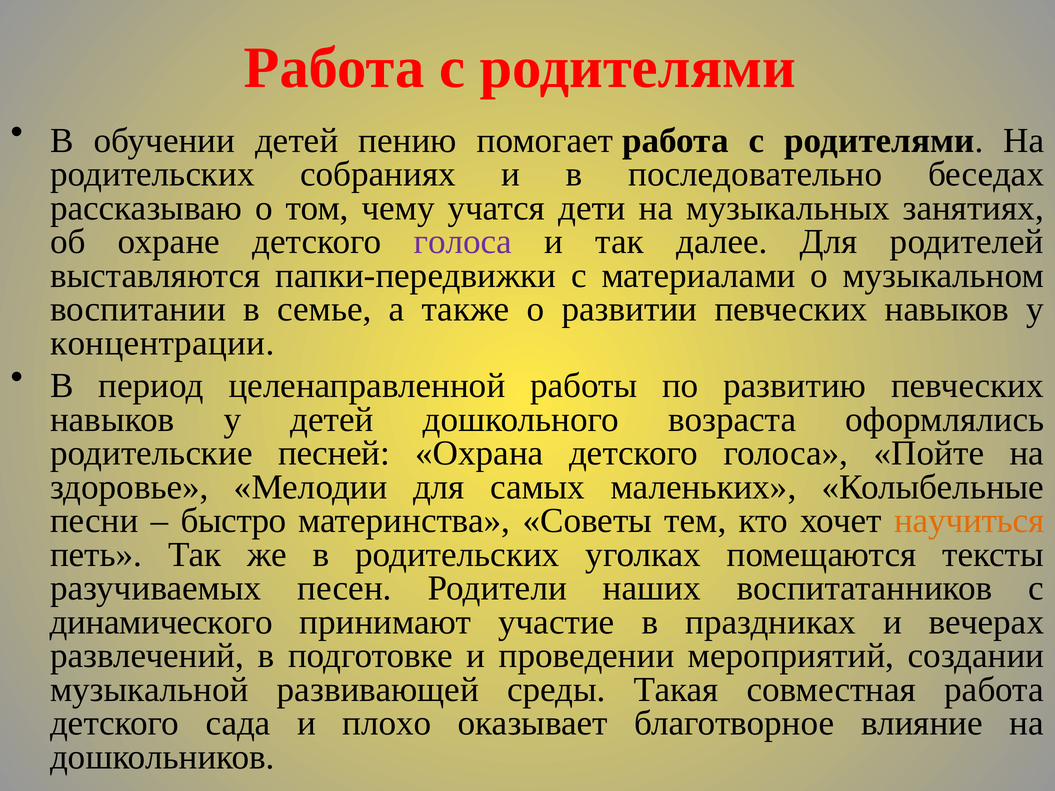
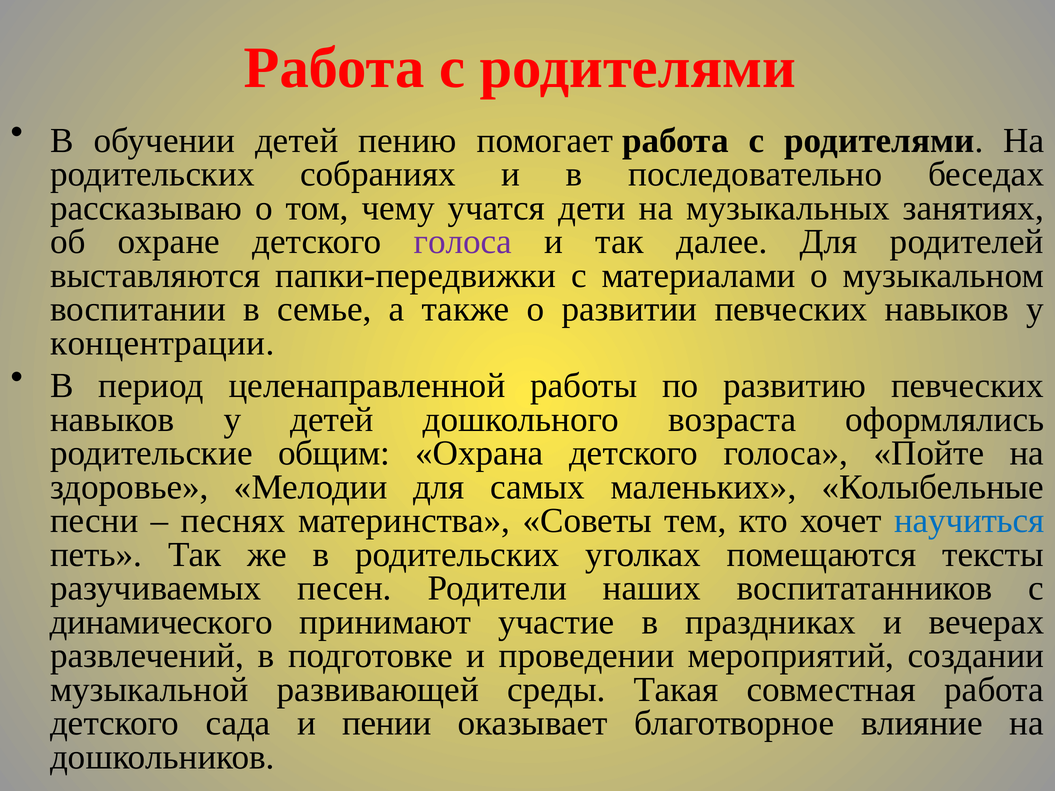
песней: песней -> общим (334, 453)
быстро: быстро -> песнях (233, 521)
научиться colour: orange -> blue (969, 521)
плохо: плохо -> пении (387, 724)
